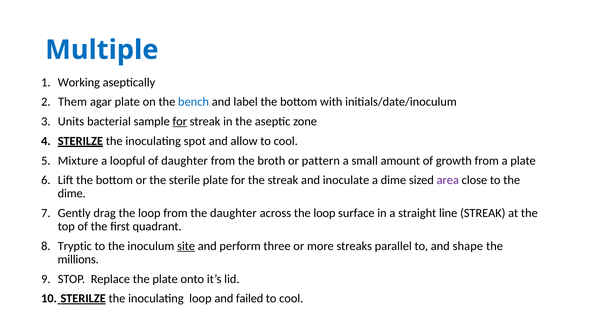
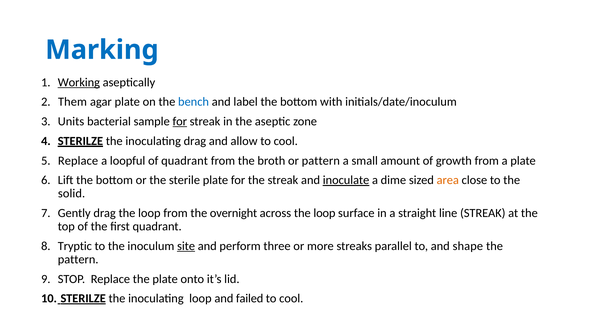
Multiple: Multiple -> Marking (102, 50)
Working underline: none -> present (79, 82)
inoculating spot: spot -> drag (195, 141)
Mixture: Mixture -> Replace (78, 160)
of daughter: daughter -> quadrant (185, 160)
inoculate underline: none -> present (346, 180)
area colour: purple -> orange (448, 180)
dime: dime -> solid (72, 193)
the daughter: daughter -> overnight (234, 213)
millions: millions -> pattern (78, 259)
